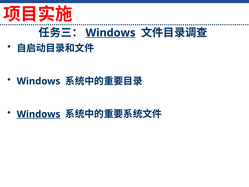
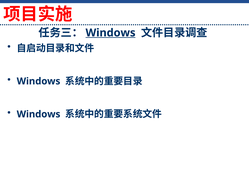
Windows underline: present -> none (39, 114)
